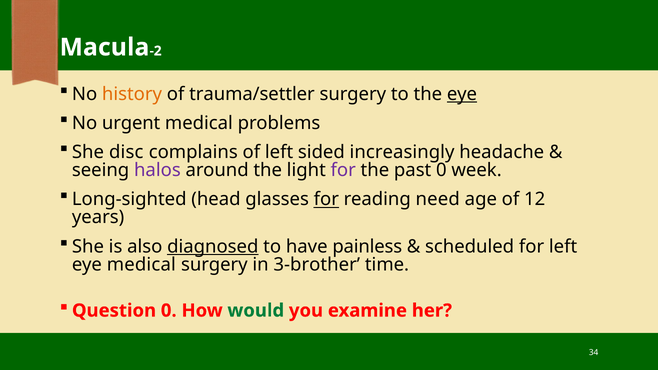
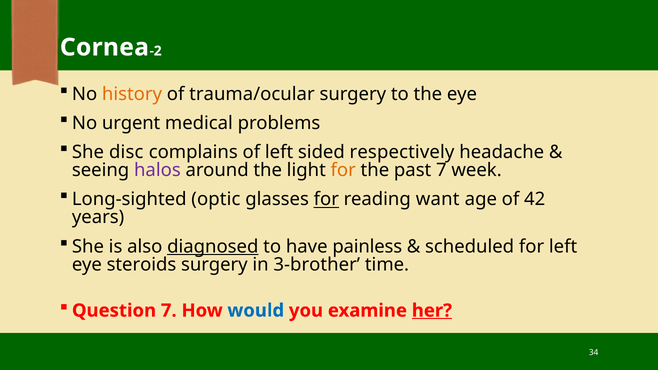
Macula: Macula -> Cornea (104, 47)
trauma/settler: trauma/settler -> trauma/ocular (252, 94)
eye underline: present -> none (462, 94)
increasingly: increasingly -> respectively (402, 152)
for colour: purple -> orange (343, 170)
past 0: 0 -> 7 (441, 170)
head: head -> optic (216, 199)
need: need -> want (438, 199)
12: 12 -> 42 (535, 199)
eye medical: medical -> steroids (141, 265)
Question 0: 0 -> 7 (169, 311)
would colour: green -> blue (256, 311)
her underline: none -> present (432, 311)
